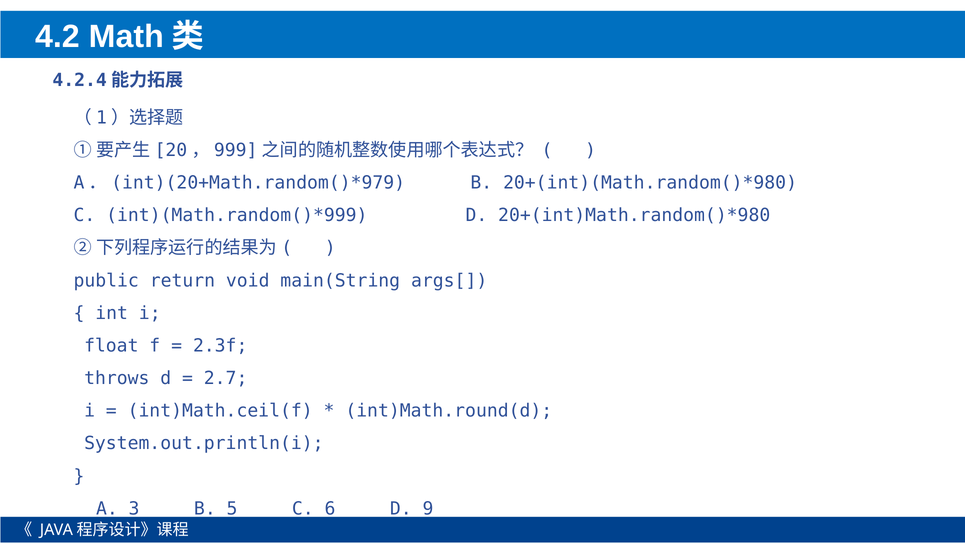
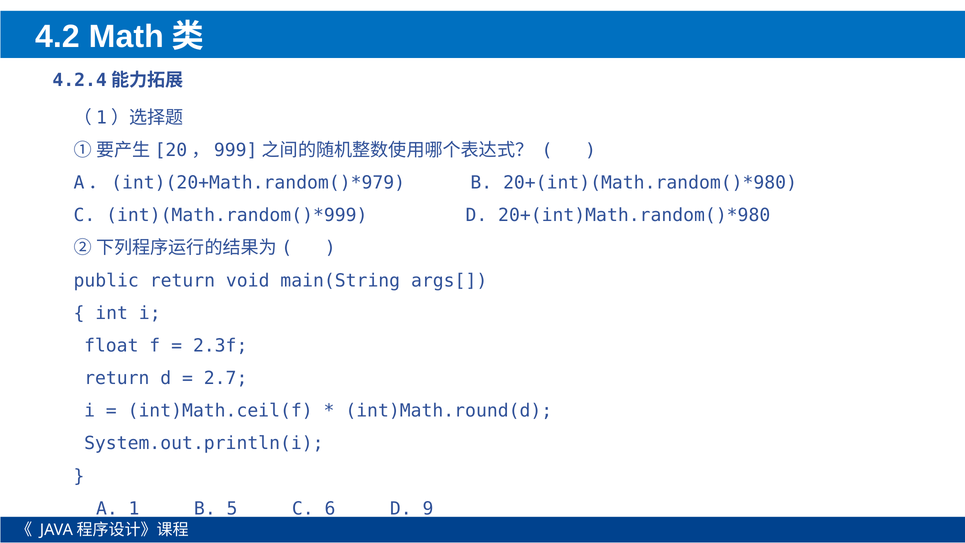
throws: throws -> return (117, 378)
3: 3 -> 1 (134, 508)
